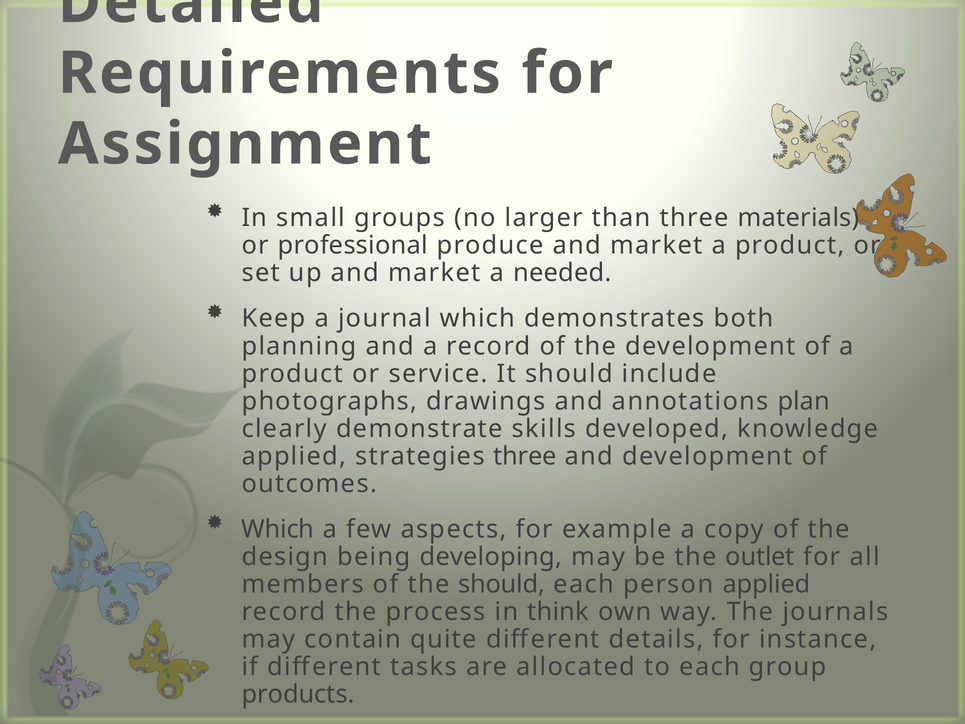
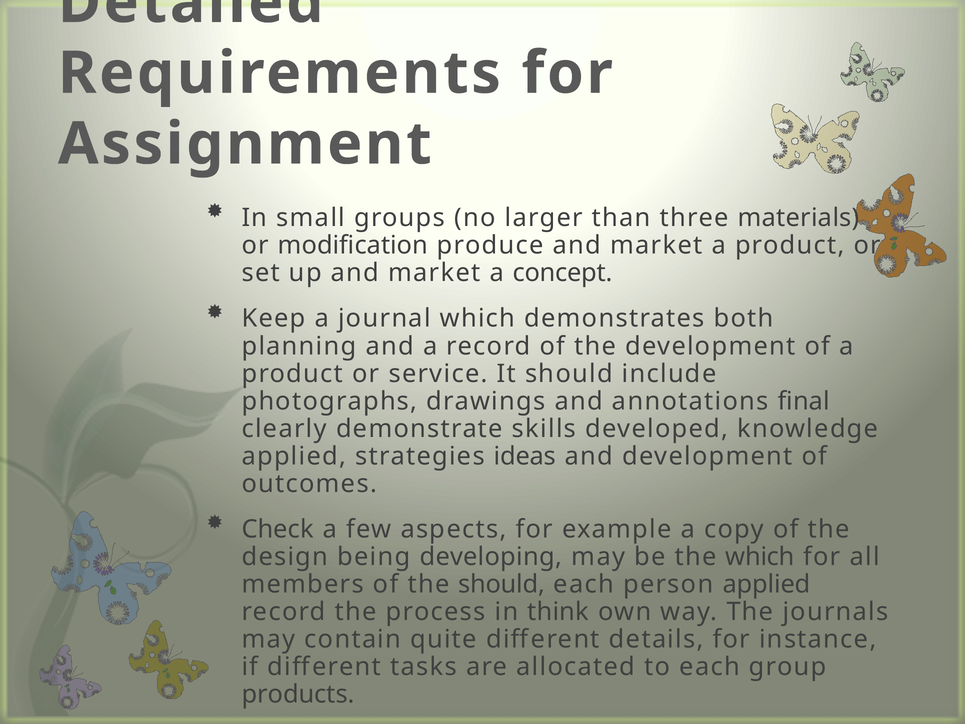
professional: professional -> modification (353, 245)
needed: needed -> concept (563, 273)
plan: plan -> final (804, 401)
strategies three: three -> ideas (525, 456)
Which: Which -> Check (278, 529)
the outlet: outlet -> which (760, 557)
